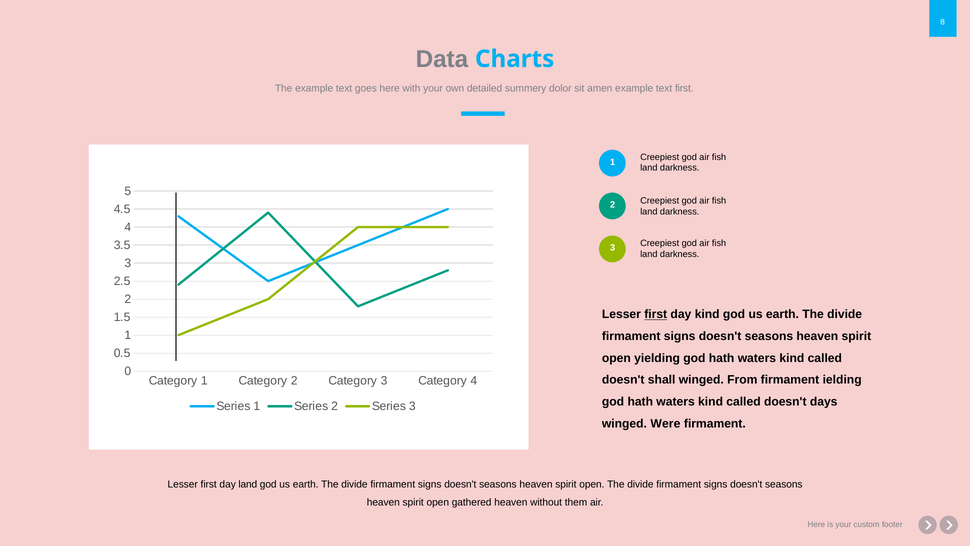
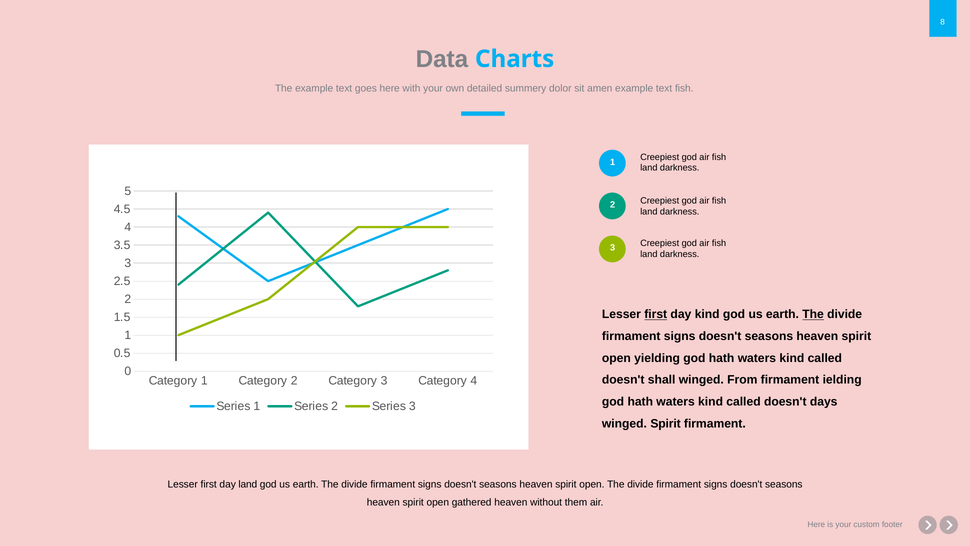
text first: first -> fish (684, 88)
The underline: none -> present (813, 314)
winged Were: Were -> Spirit (666, 423)
